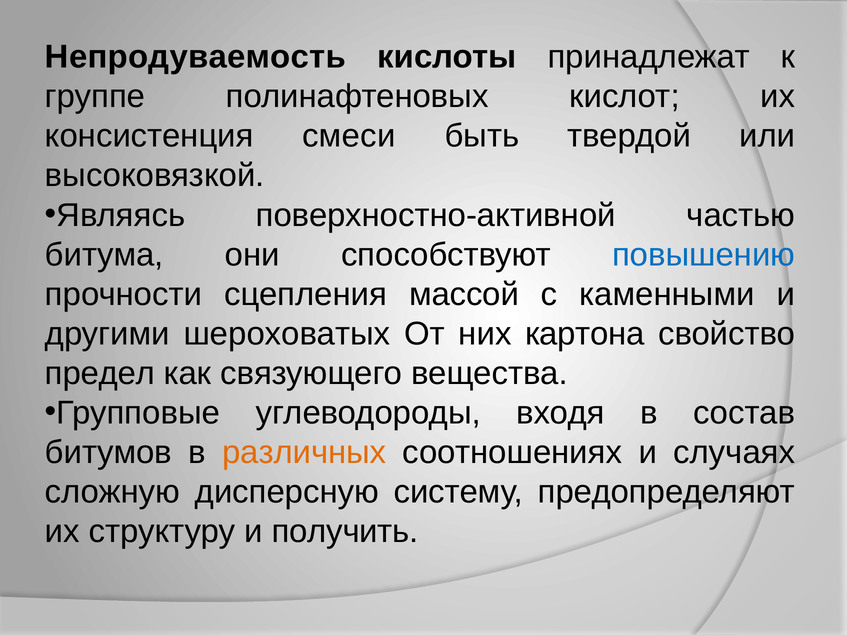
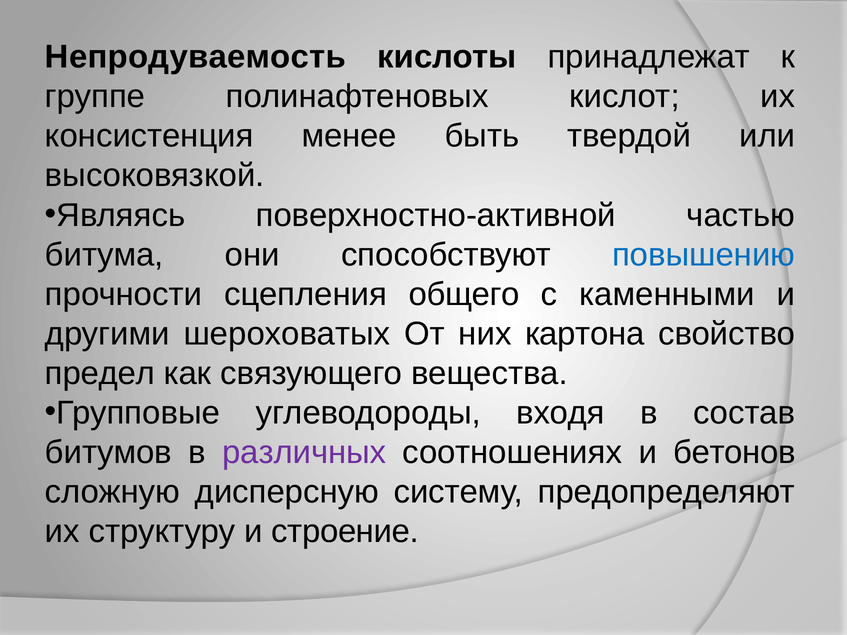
смеси: смеси -> менее (349, 136)
массой: массой -> общего (464, 294)
различных colour: orange -> purple (304, 453)
случаях: случаях -> бетонов (734, 453)
получить: получить -> строение (345, 532)
